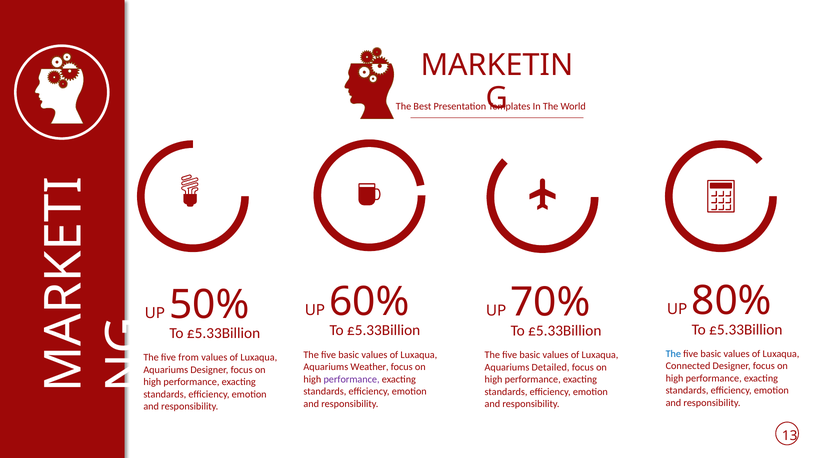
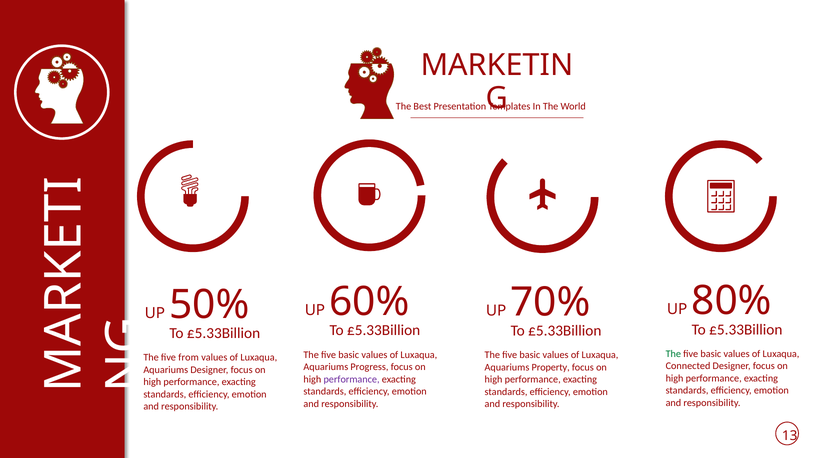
The colour: blue -> green (673, 354)
Weather: Weather -> Progress (369, 367)
Detailed: Detailed -> Property (551, 368)
